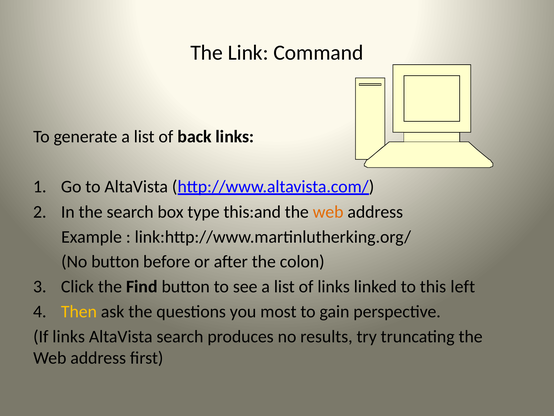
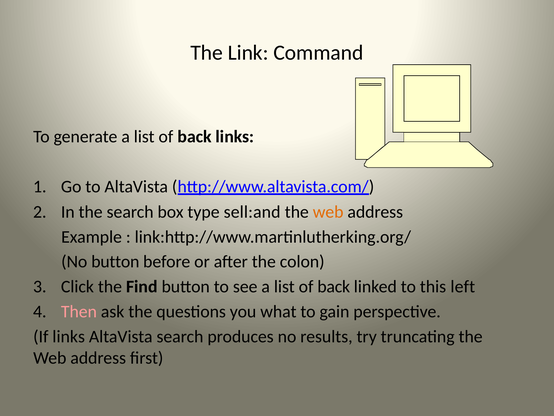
this:and: this:and -> sell:and (252, 212)
links: links -> back (334, 286)
Then colour: yellow -> pink (79, 311)
most: most -> what (278, 311)
